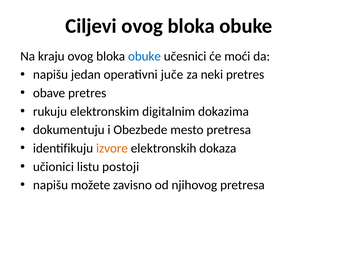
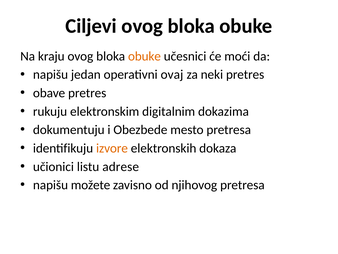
obuke colour: blue -> orange (144, 56)
juče: juče -> ovaj (172, 74)
postoji: postoji -> adrese (121, 166)
